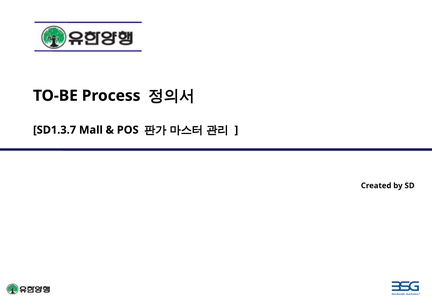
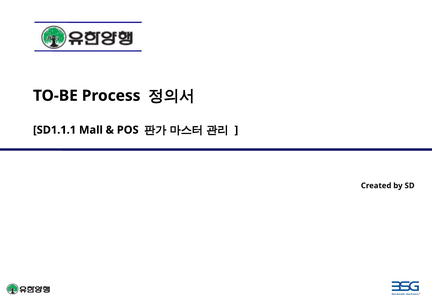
SD1.3.7: SD1.3.7 -> SD1.1.1 (55, 130)
